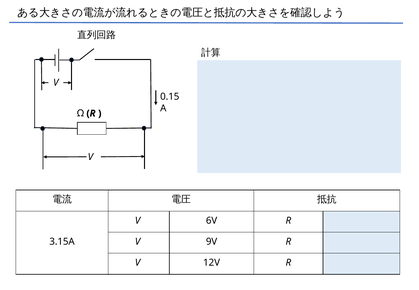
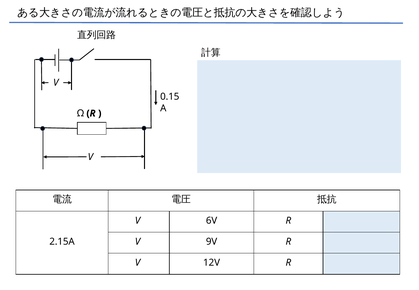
3.15A: 3.15A -> 2.15A (62, 242)
